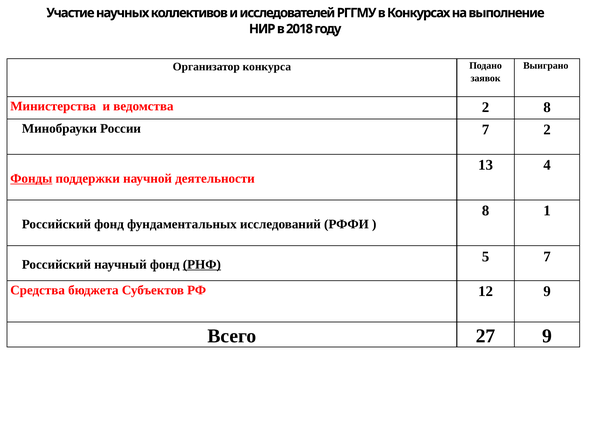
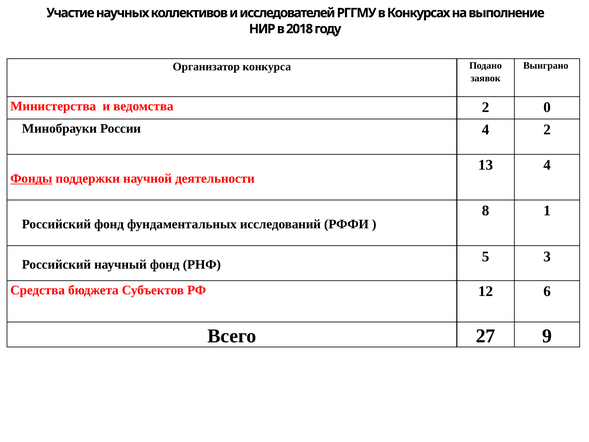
2 8: 8 -> 0 (547, 107)
России 7: 7 -> 4 (486, 130)
5 7: 7 -> 3 (547, 256)
РНФ underline: present -> none (202, 264)
12 9: 9 -> 6 (547, 291)
